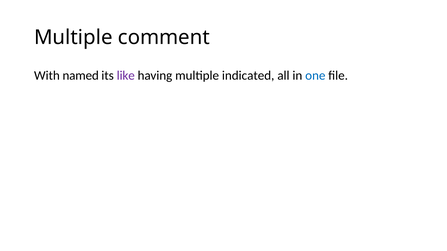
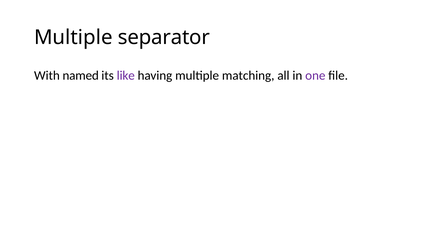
comment: comment -> separator (164, 38)
indicated: indicated -> matching (248, 76)
one colour: blue -> purple (315, 76)
